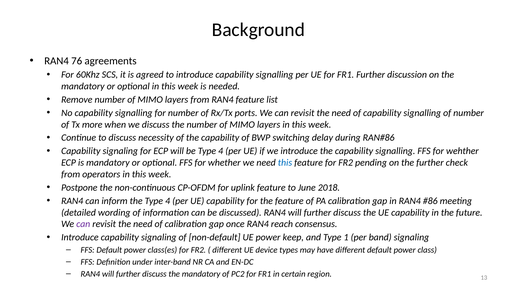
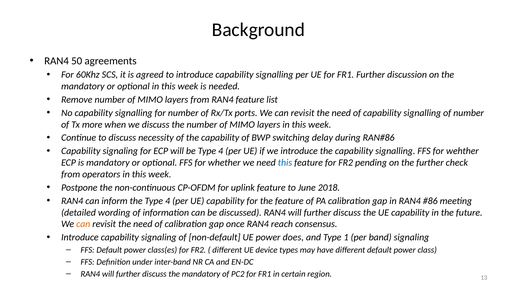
76: 76 -> 50 (77, 61)
can colour: purple -> orange (83, 224)
keep: keep -> does (293, 237)
